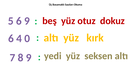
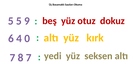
5 6: 6 -> 5 (19, 21)
8 9: 9 -> 7 (29, 58)
